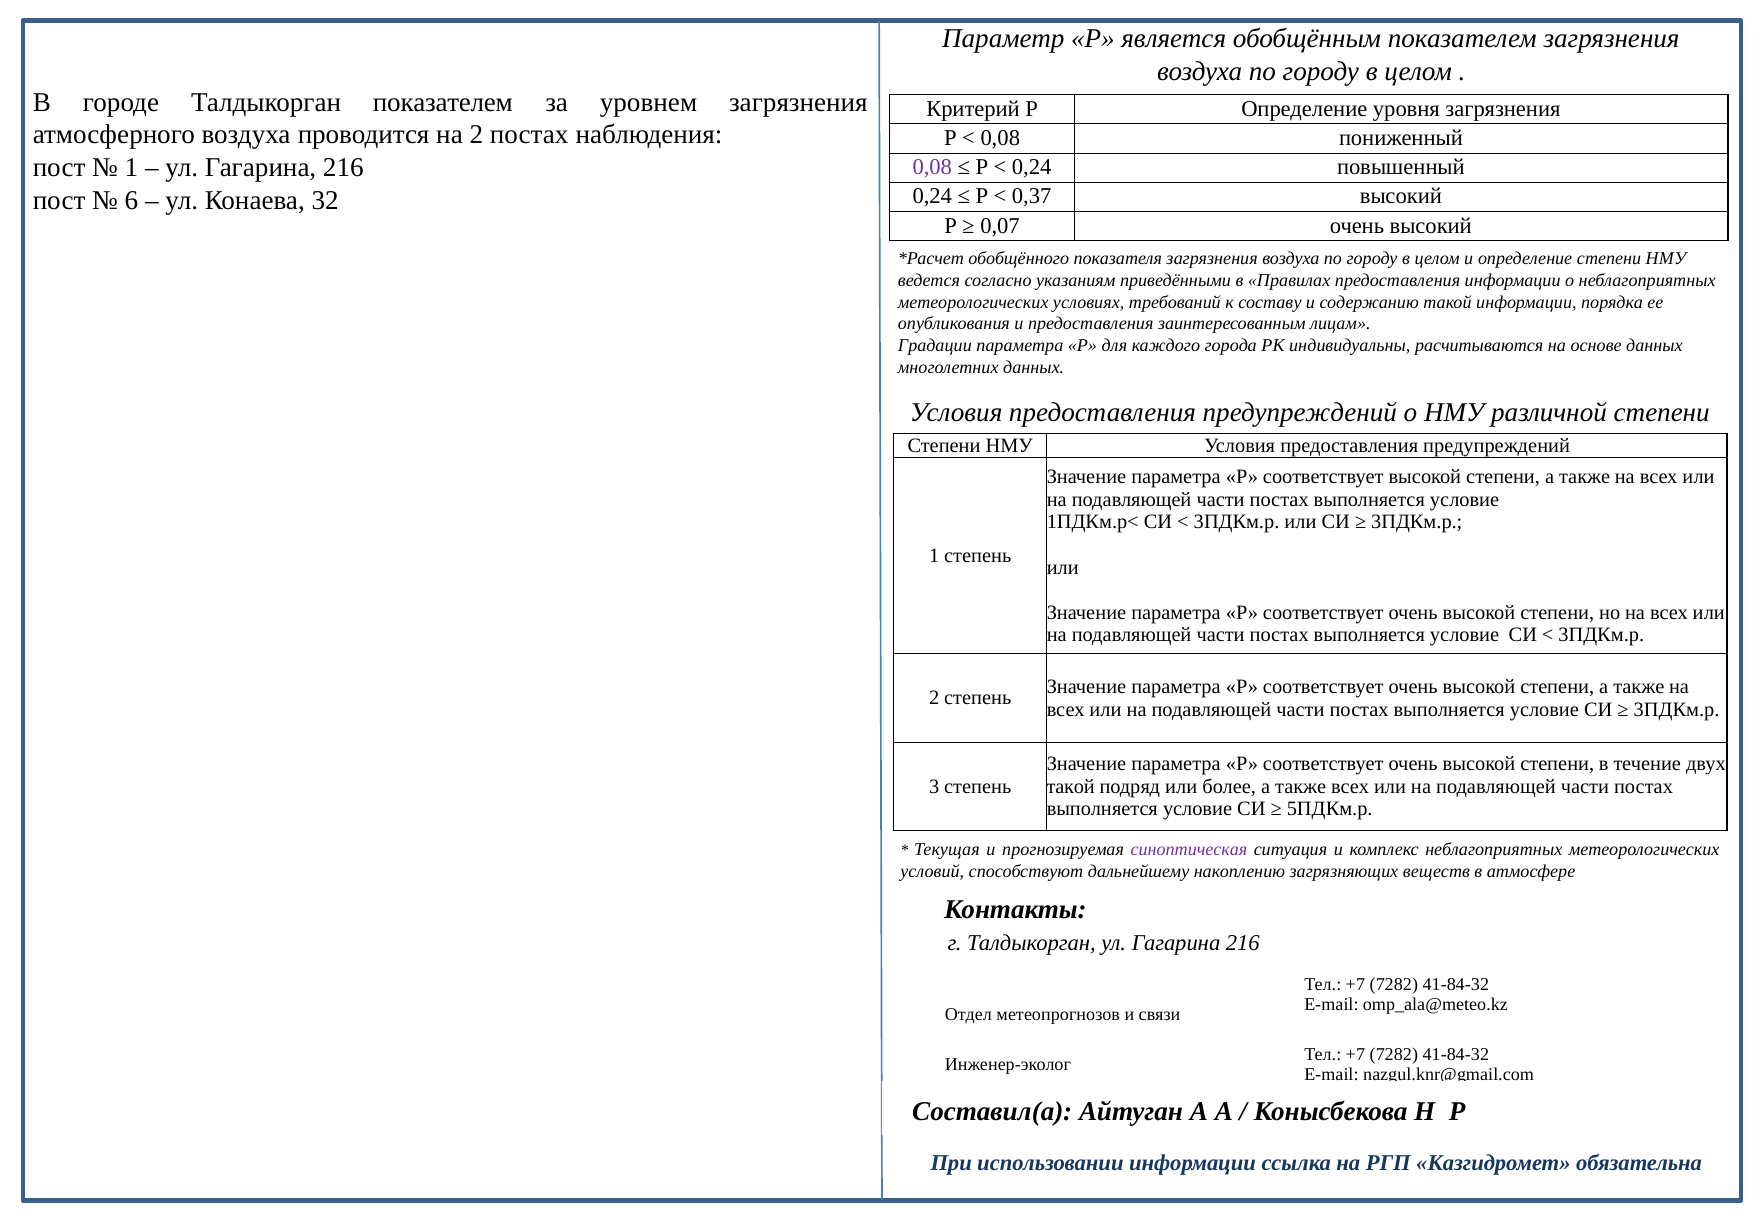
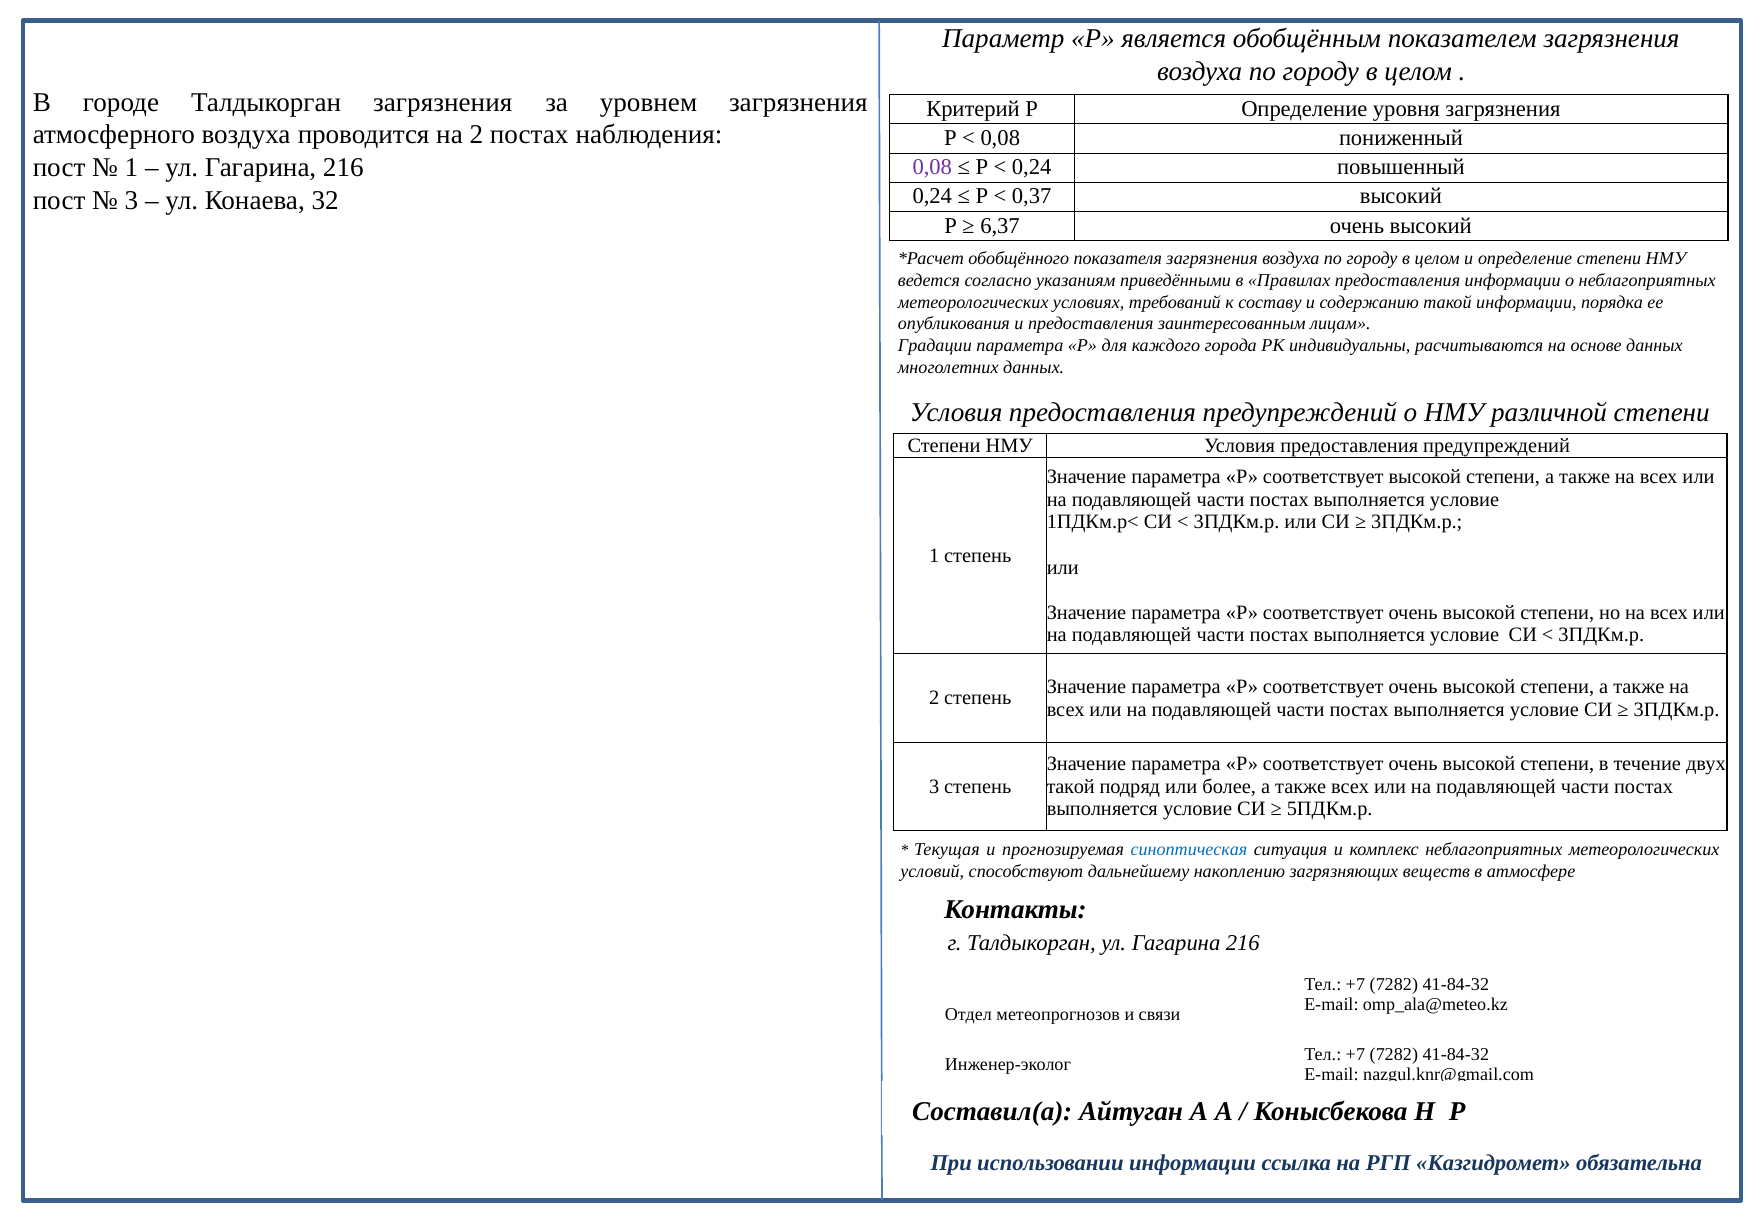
Талдыкорган показателем: показателем -> загрязнения (443, 102)
6: 6 -> 3 (131, 200)
0,07: 0,07 -> 6,37 (1000, 226)
синоптическая colour: purple -> blue (1189, 850)
